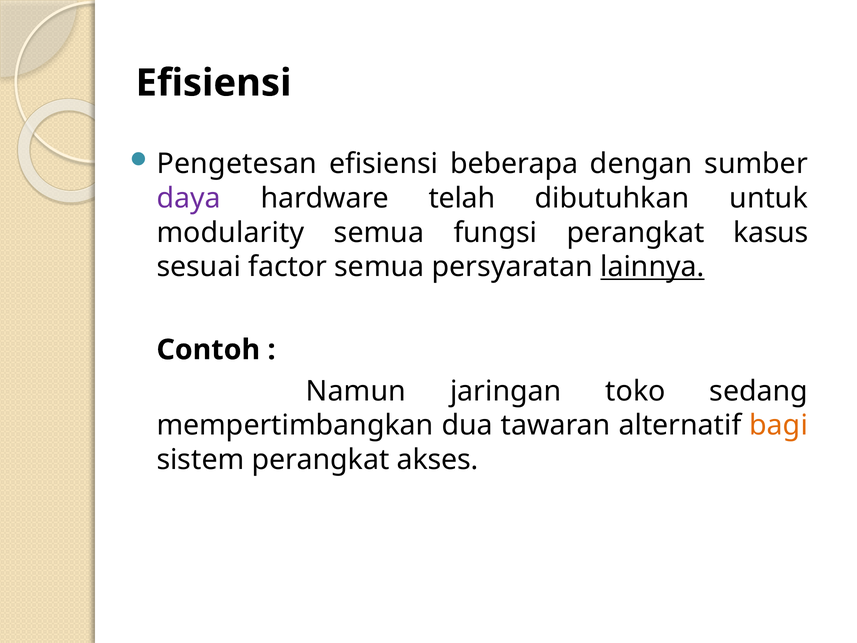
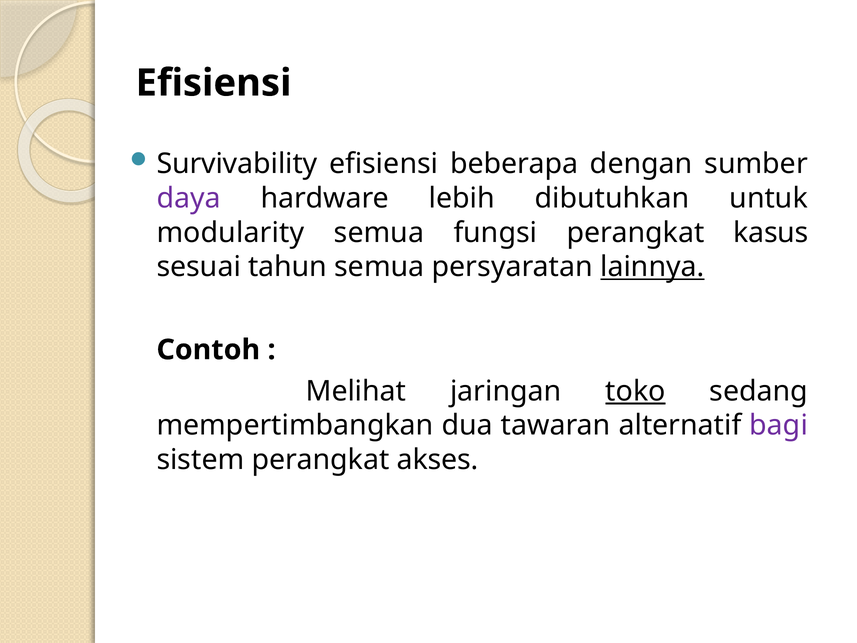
Pengetesan: Pengetesan -> Survivability (237, 164)
telah: telah -> lebih (462, 198)
factor: factor -> tahun (288, 267)
Namun: Namun -> Melihat (356, 391)
toko underline: none -> present (635, 391)
bagi colour: orange -> purple (779, 425)
